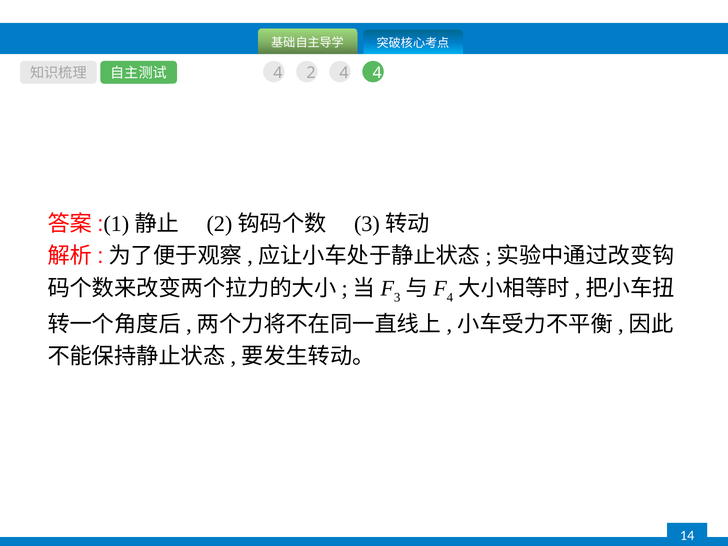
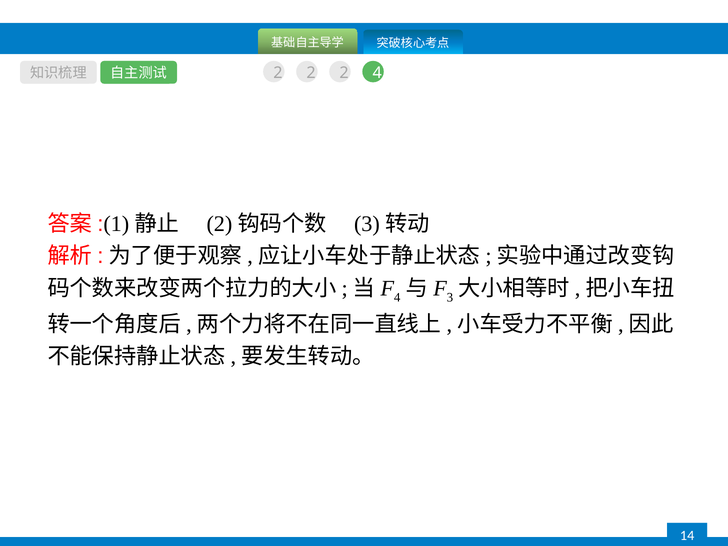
4: 4 -> 2 (278, 73)
4: 4 -> 2 (344, 73)
3: 3 -> 4 (397, 297)
4: 4 -> 3 (450, 297)
